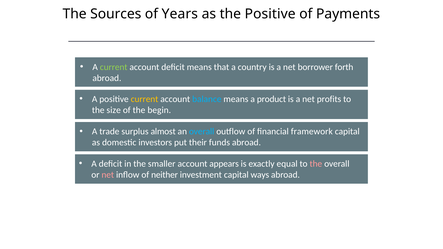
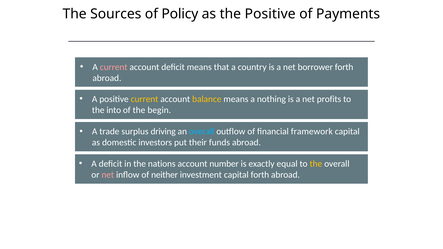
Years: Years -> Policy (180, 14)
current colour: light green -> pink (114, 67)
balance colour: light blue -> yellow (207, 99)
product: product -> nothing (271, 99)
size: size -> into (114, 110)
almost: almost -> driving (163, 132)
smaller: smaller -> nations (162, 164)
appears: appears -> number (224, 164)
the colour: pink -> yellow (316, 164)
capital ways: ways -> forth (260, 175)
